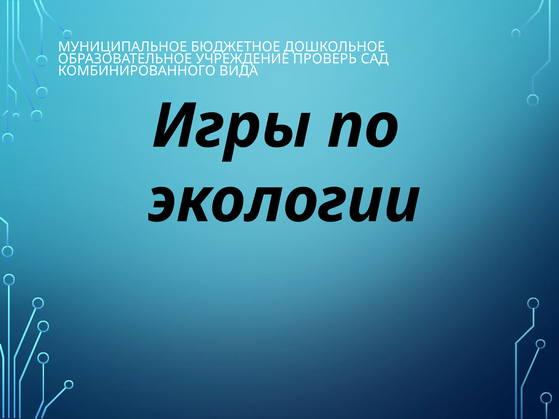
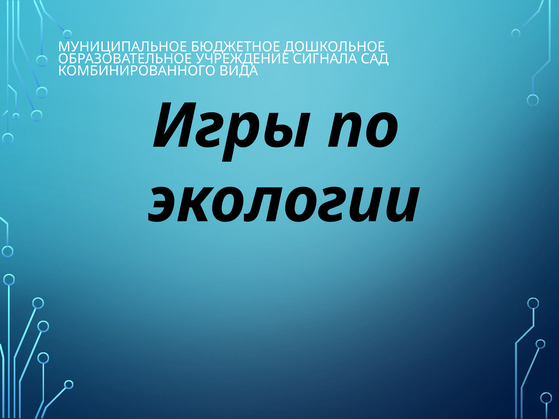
ПРОВЕРЬ: ПРОВЕРЬ -> СИГНАЛА (325, 59)
